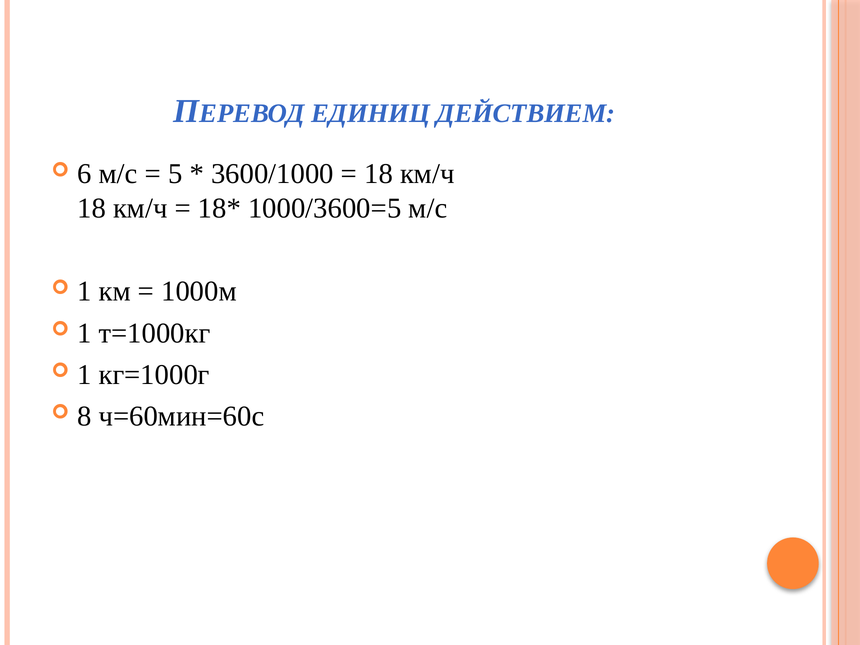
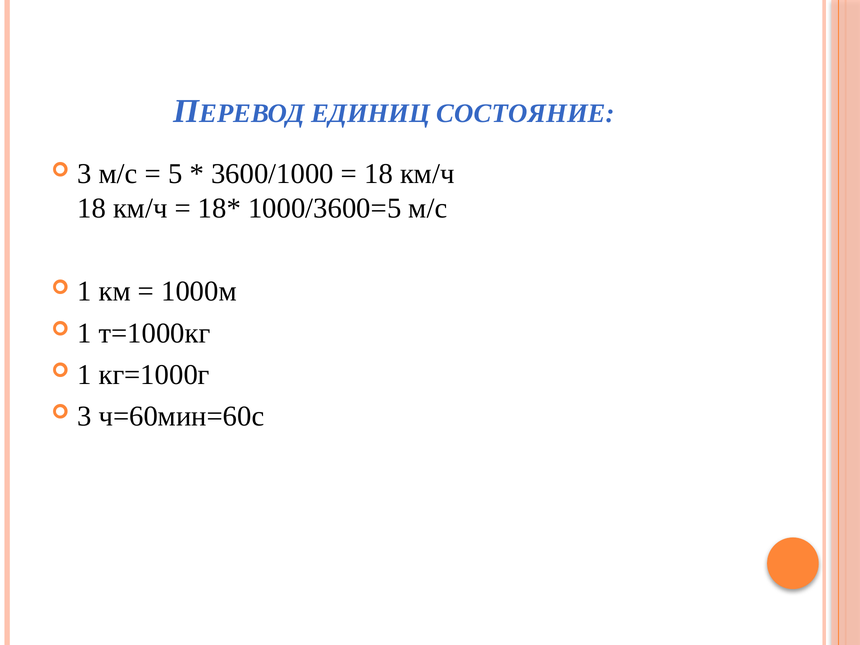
ДЕЙСТВИЕМ: ДЕЙСТВИЕМ -> СОСТОЯНИЕ (526, 114)
6: 6 -> 3 (84, 174)
8: 8 -> 3 (84, 416)
